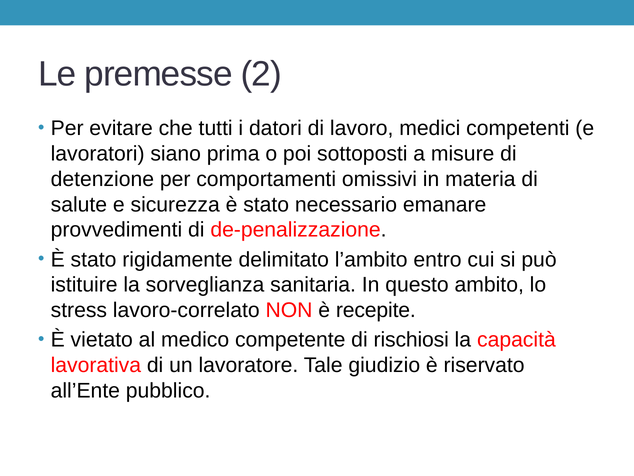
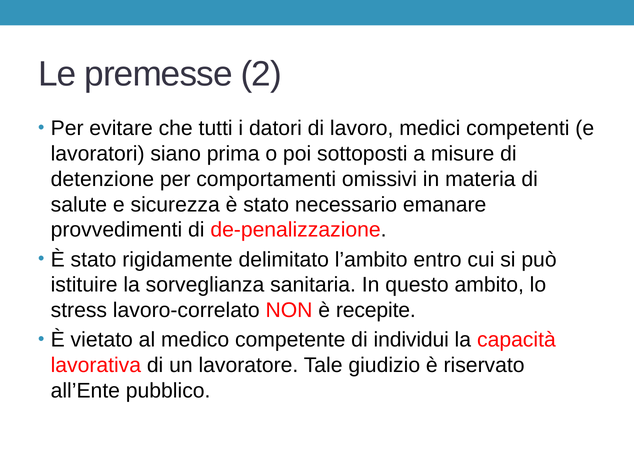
rischiosi: rischiosi -> individui (411, 340)
